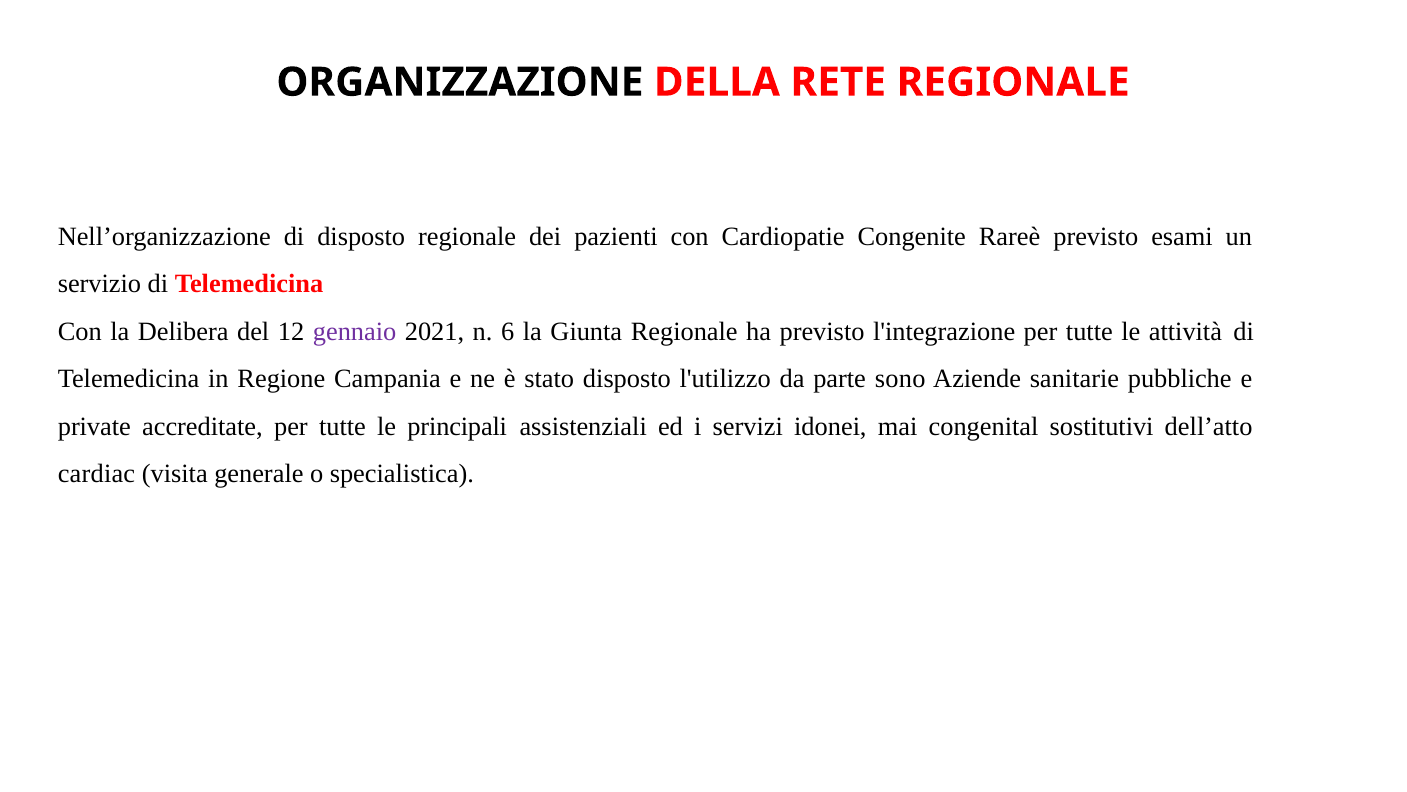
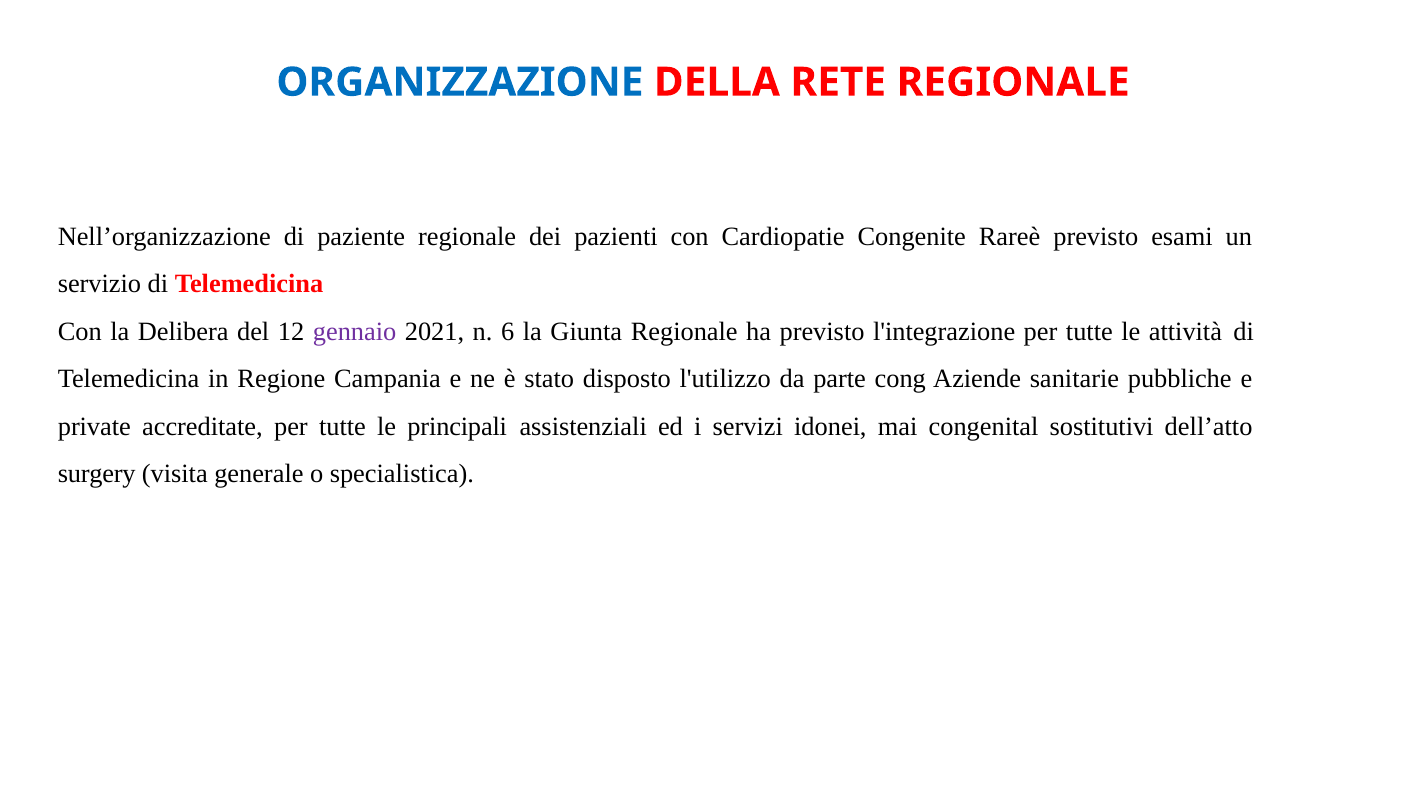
ORGANIZZAZIONE colour: black -> blue (460, 82)
di disposto: disposto -> paziente (361, 236)
sono: sono -> cong (900, 379)
cardiac: cardiac -> surgery (97, 474)
